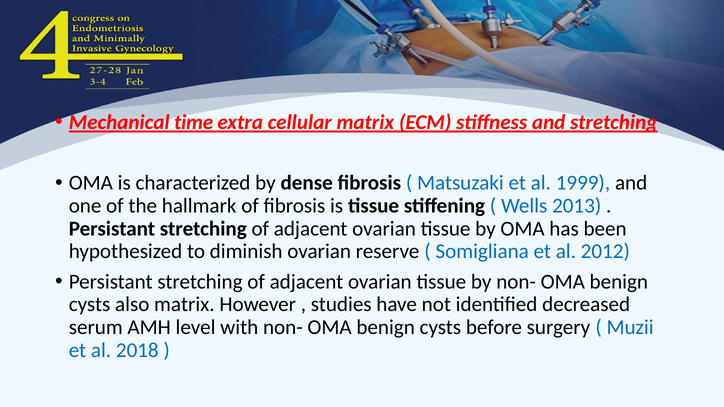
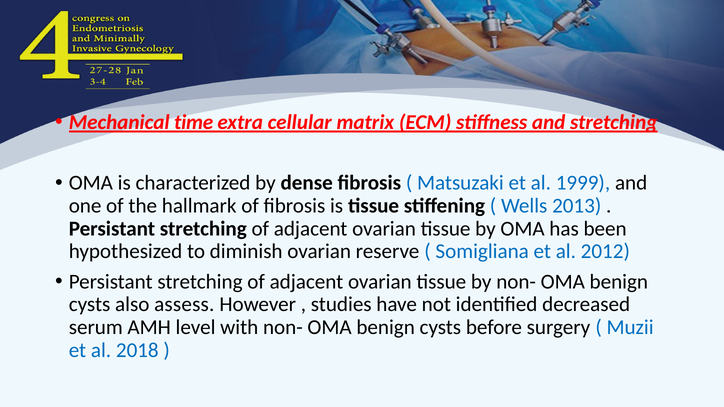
also matrix: matrix -> assess (184, 305)
